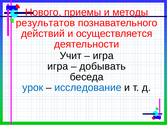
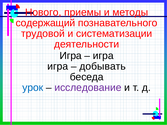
результатов: результатов -> содержащий (45, 23)
действий: действий -> трудовой (43, 34)
осуществляется: осуществляется -> систематизации (114, 34)
Учит: Учит -> Игра (71, 56)
исследование colour: blue -> purple (88, 88)
